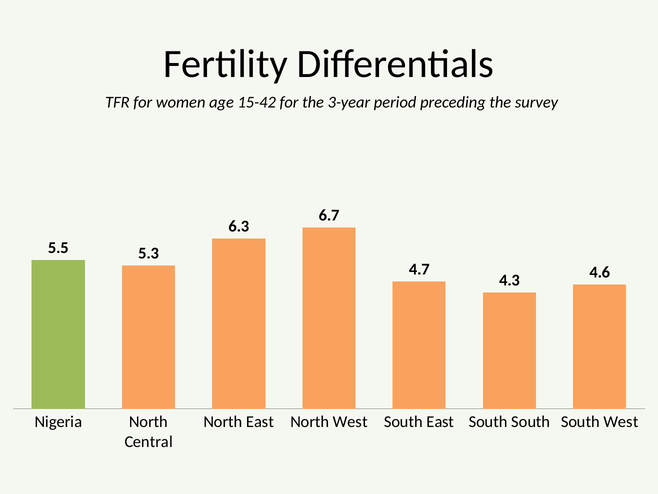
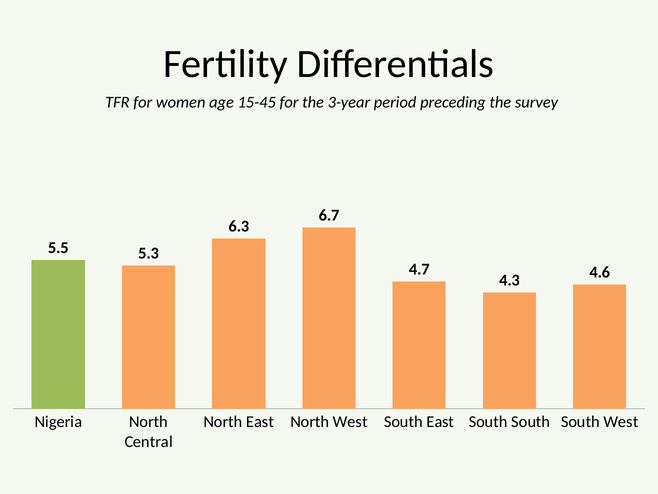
15-42: 15-42 -> 15-45 (257, 102)
